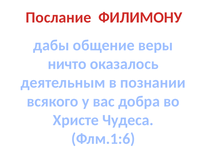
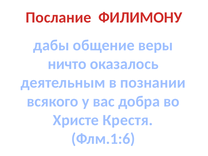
Чудеса: Чудеса -> Крестя (128, 120)
